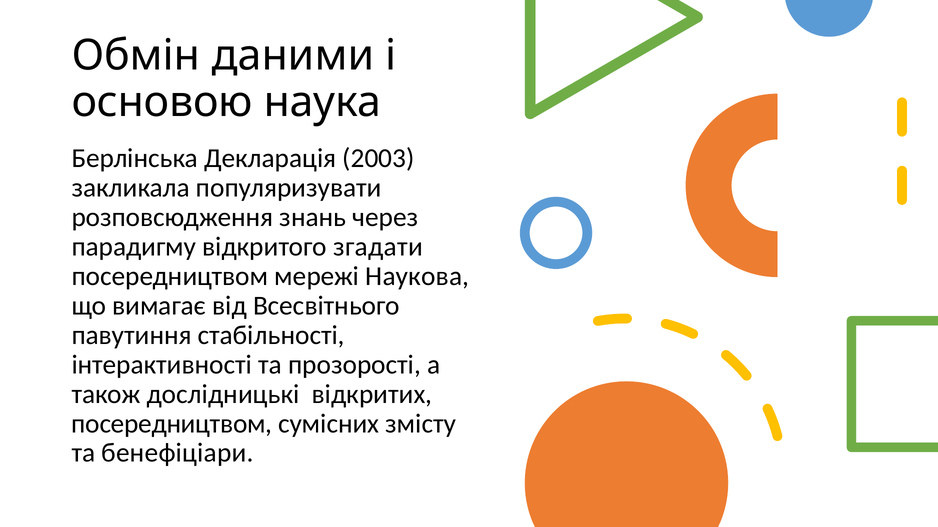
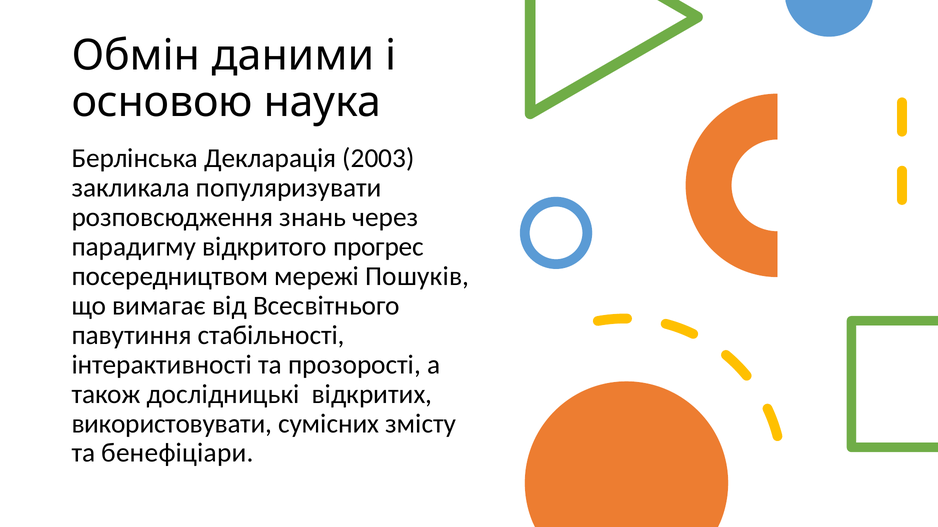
згадати: згадати -> прогрес (378, 247)
Наукова: Наукова -> Пошуків (417, 277)
посередництвом: посередництвом -> використовувати (172, 424)
